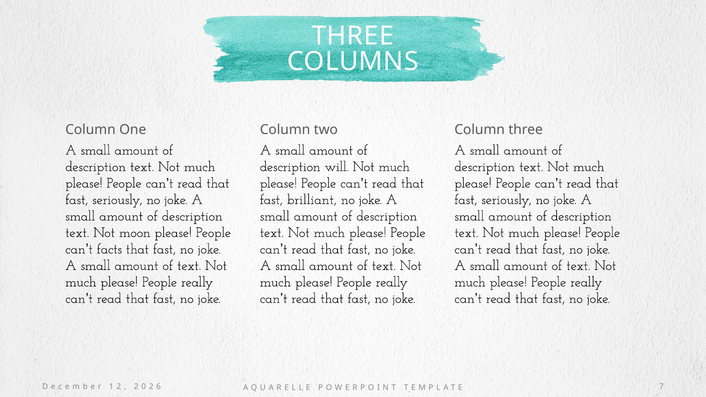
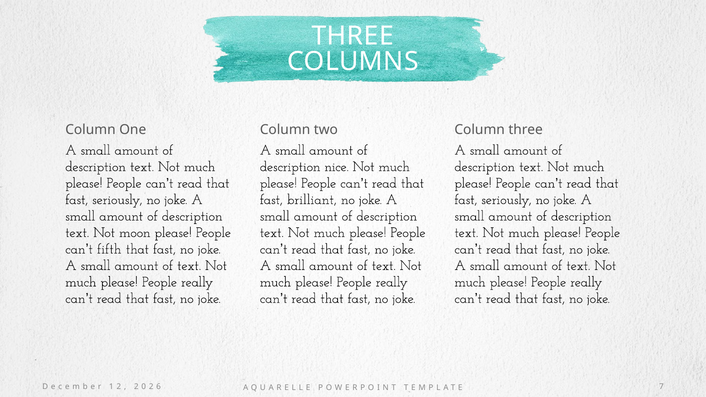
will: will -> nice (337, 167)
facts: facts -> fifth (109, 249)
